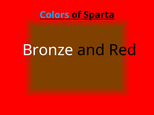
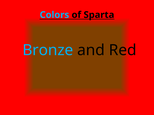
Bronze colour: white -> light blue (48, 50)
